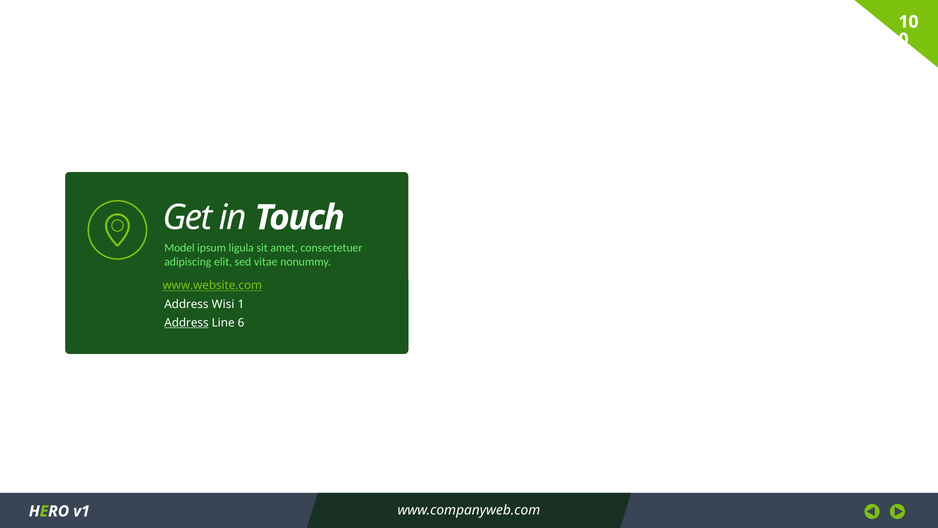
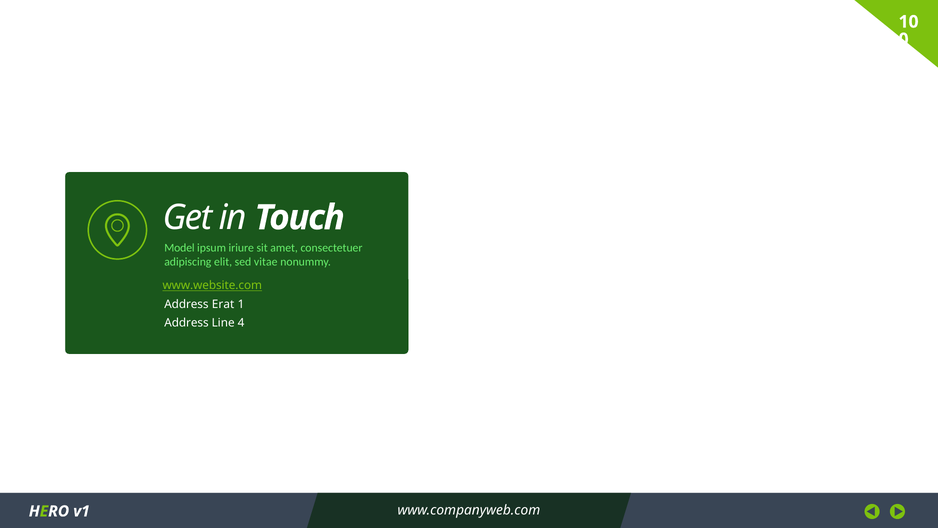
ligula: ligula -> iriure (241, 248)
Wisi: Wisi -> Erat (223, 304)
Address underline: present -> none (186, 323)
6: 6 -> 4 (241, 323)
